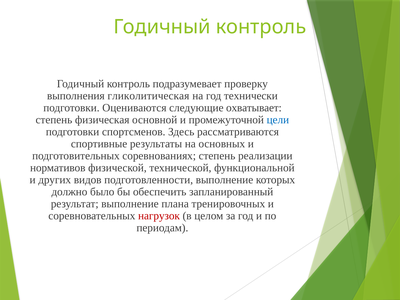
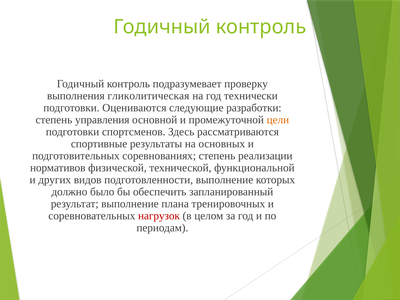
охватывает: охватывает -> разработки (254, 108)
физическая: физическая -> управления (102, 120)
цели colour: blue -> orange (278, 120)
